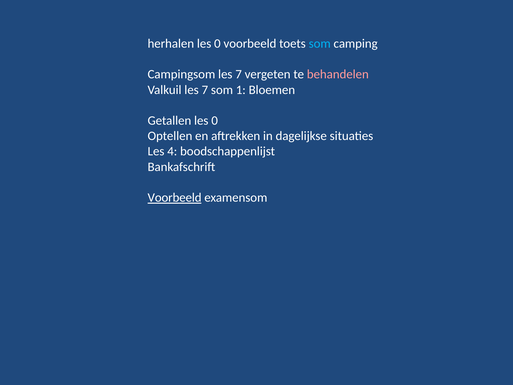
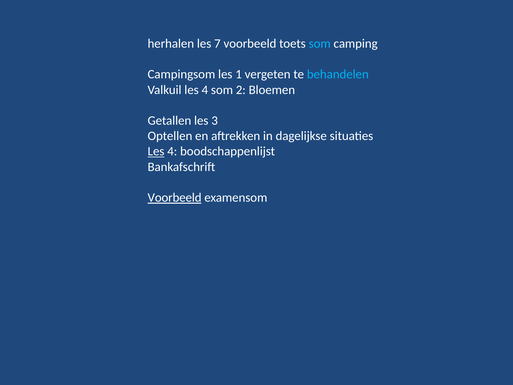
herhalen les 0: 0 -> 7 (217, 44)
Campingsom les 7: 7 -> 1 (239, 74)
behandelen colour: pink -> light blue (338, 74)
Valkuil les 7: 7 -> 4 (205, 90)
1: 1 -> 2 (241, 90)
Getallen les 0: 0 -> 3 (215, 121)
Les underline: none -> present (156, 151)
